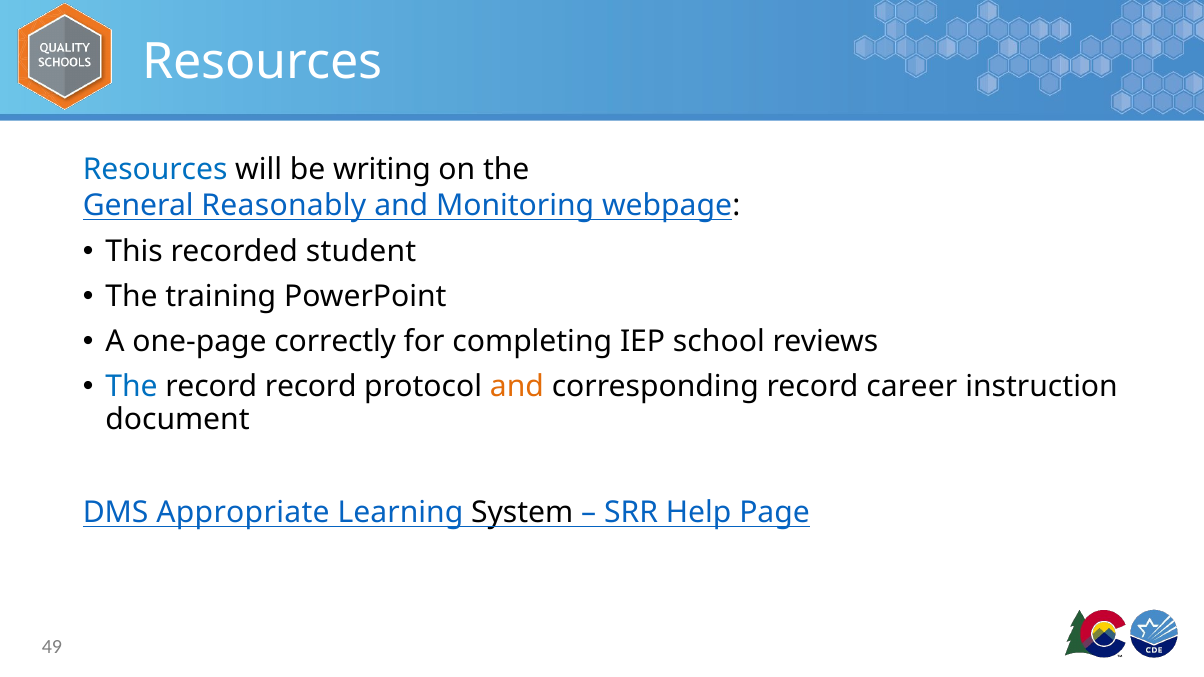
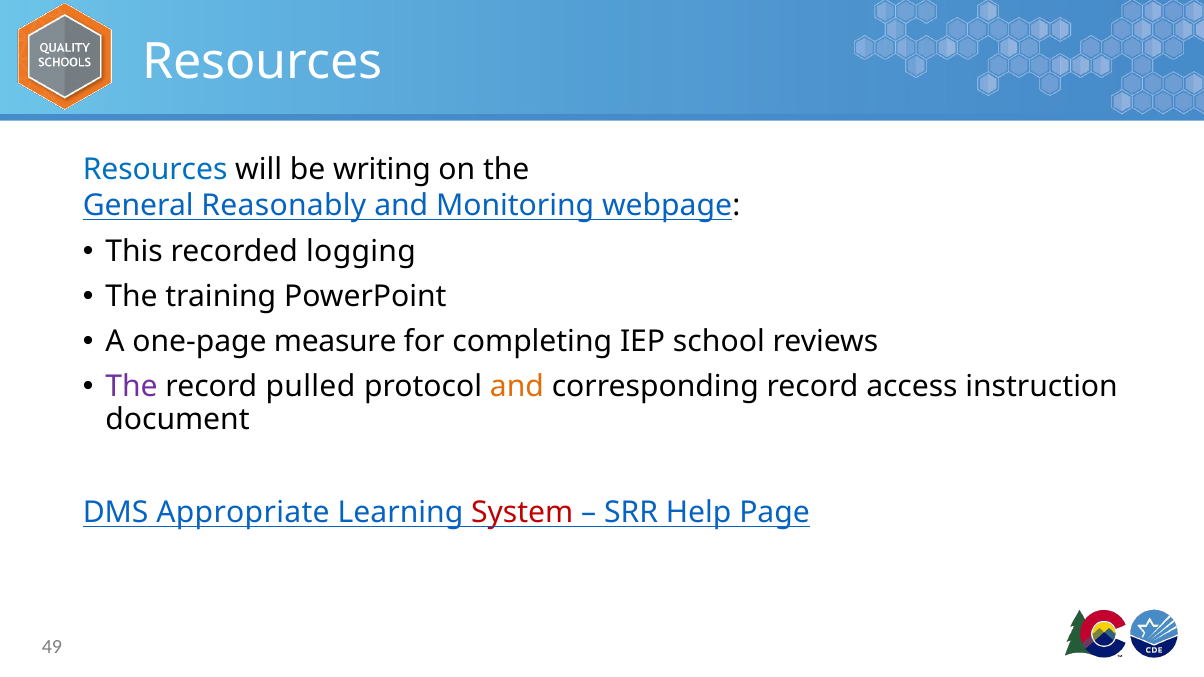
student: student -> logging (361, 252)
correctly: correctly -> measure (335, 342)
The colour: blue -> purple (131, 387)
record record: record -> pulled (310, 387)
career: career -> access (912, 387)
System colour: black -> red (522, 513)
